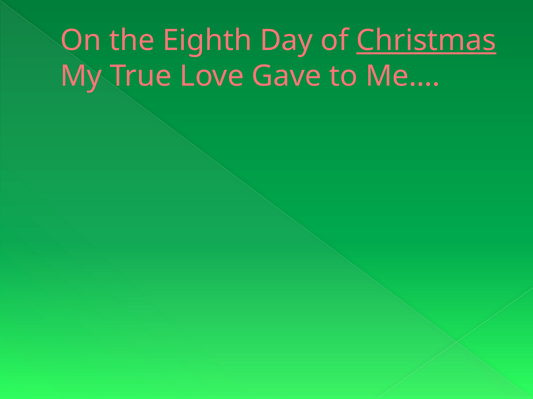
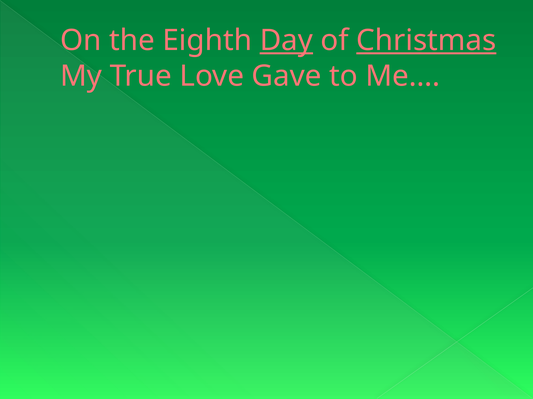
Day underline: none -> present (286, 41)
